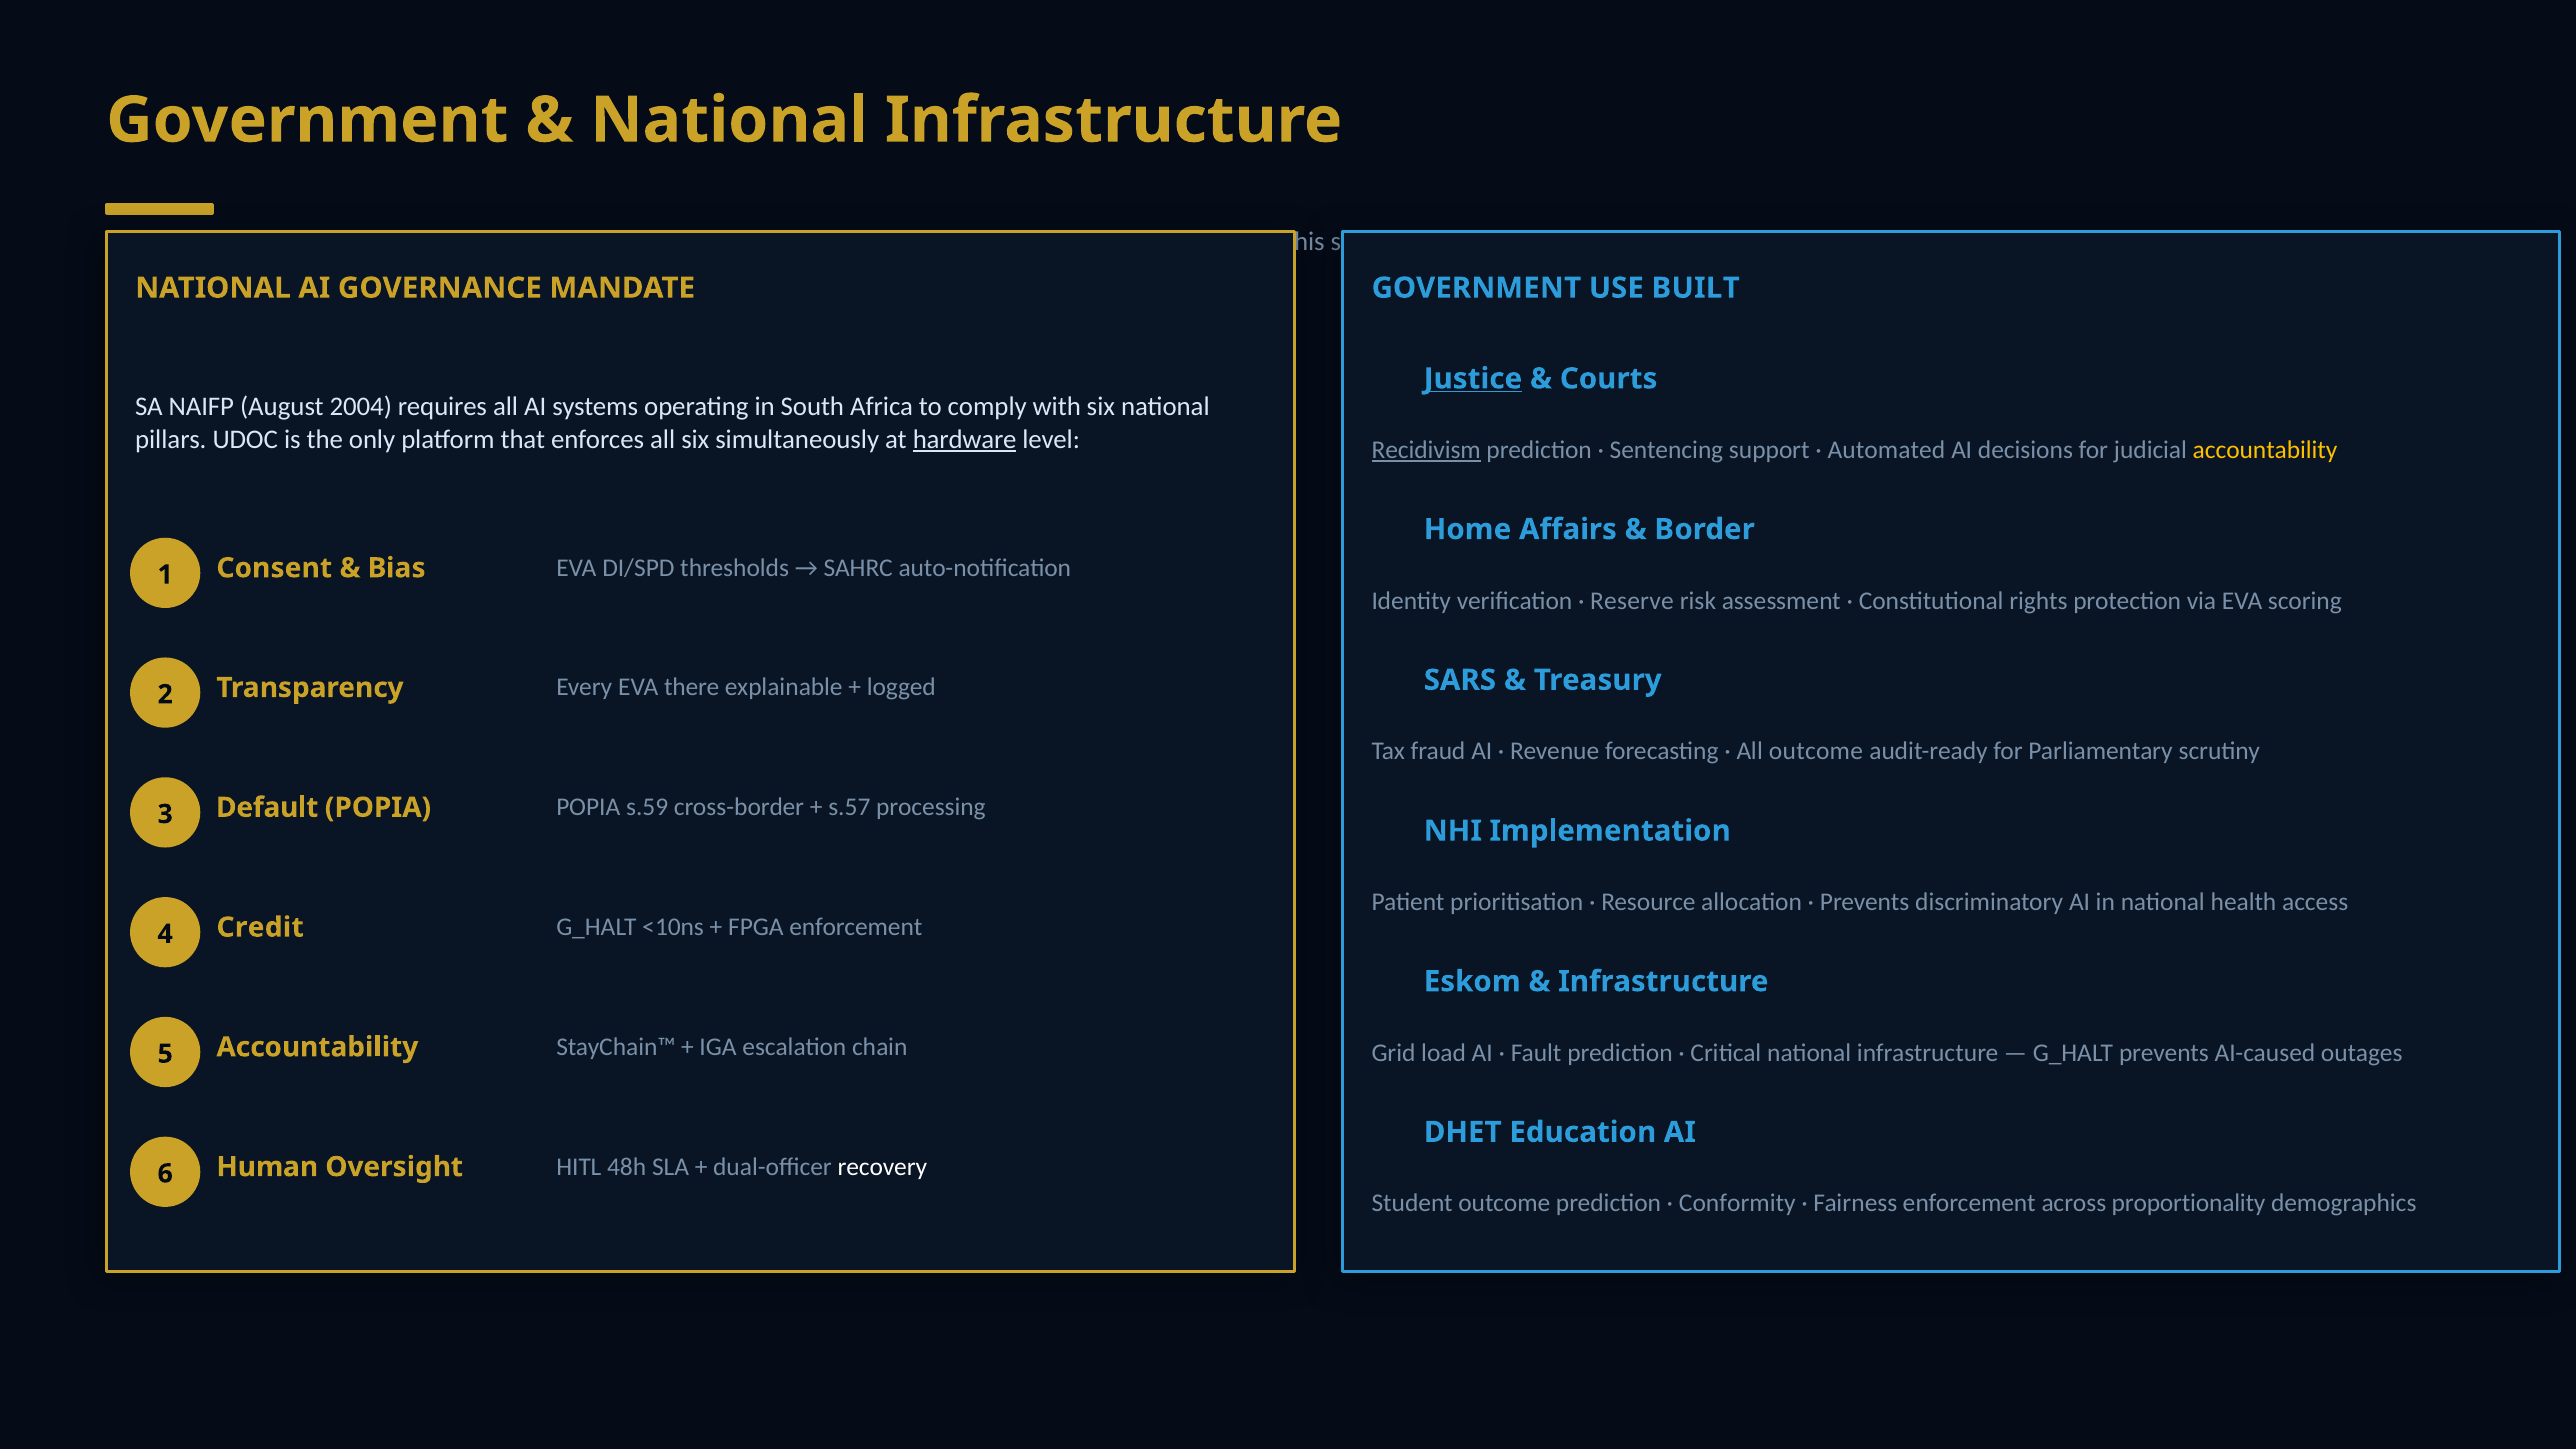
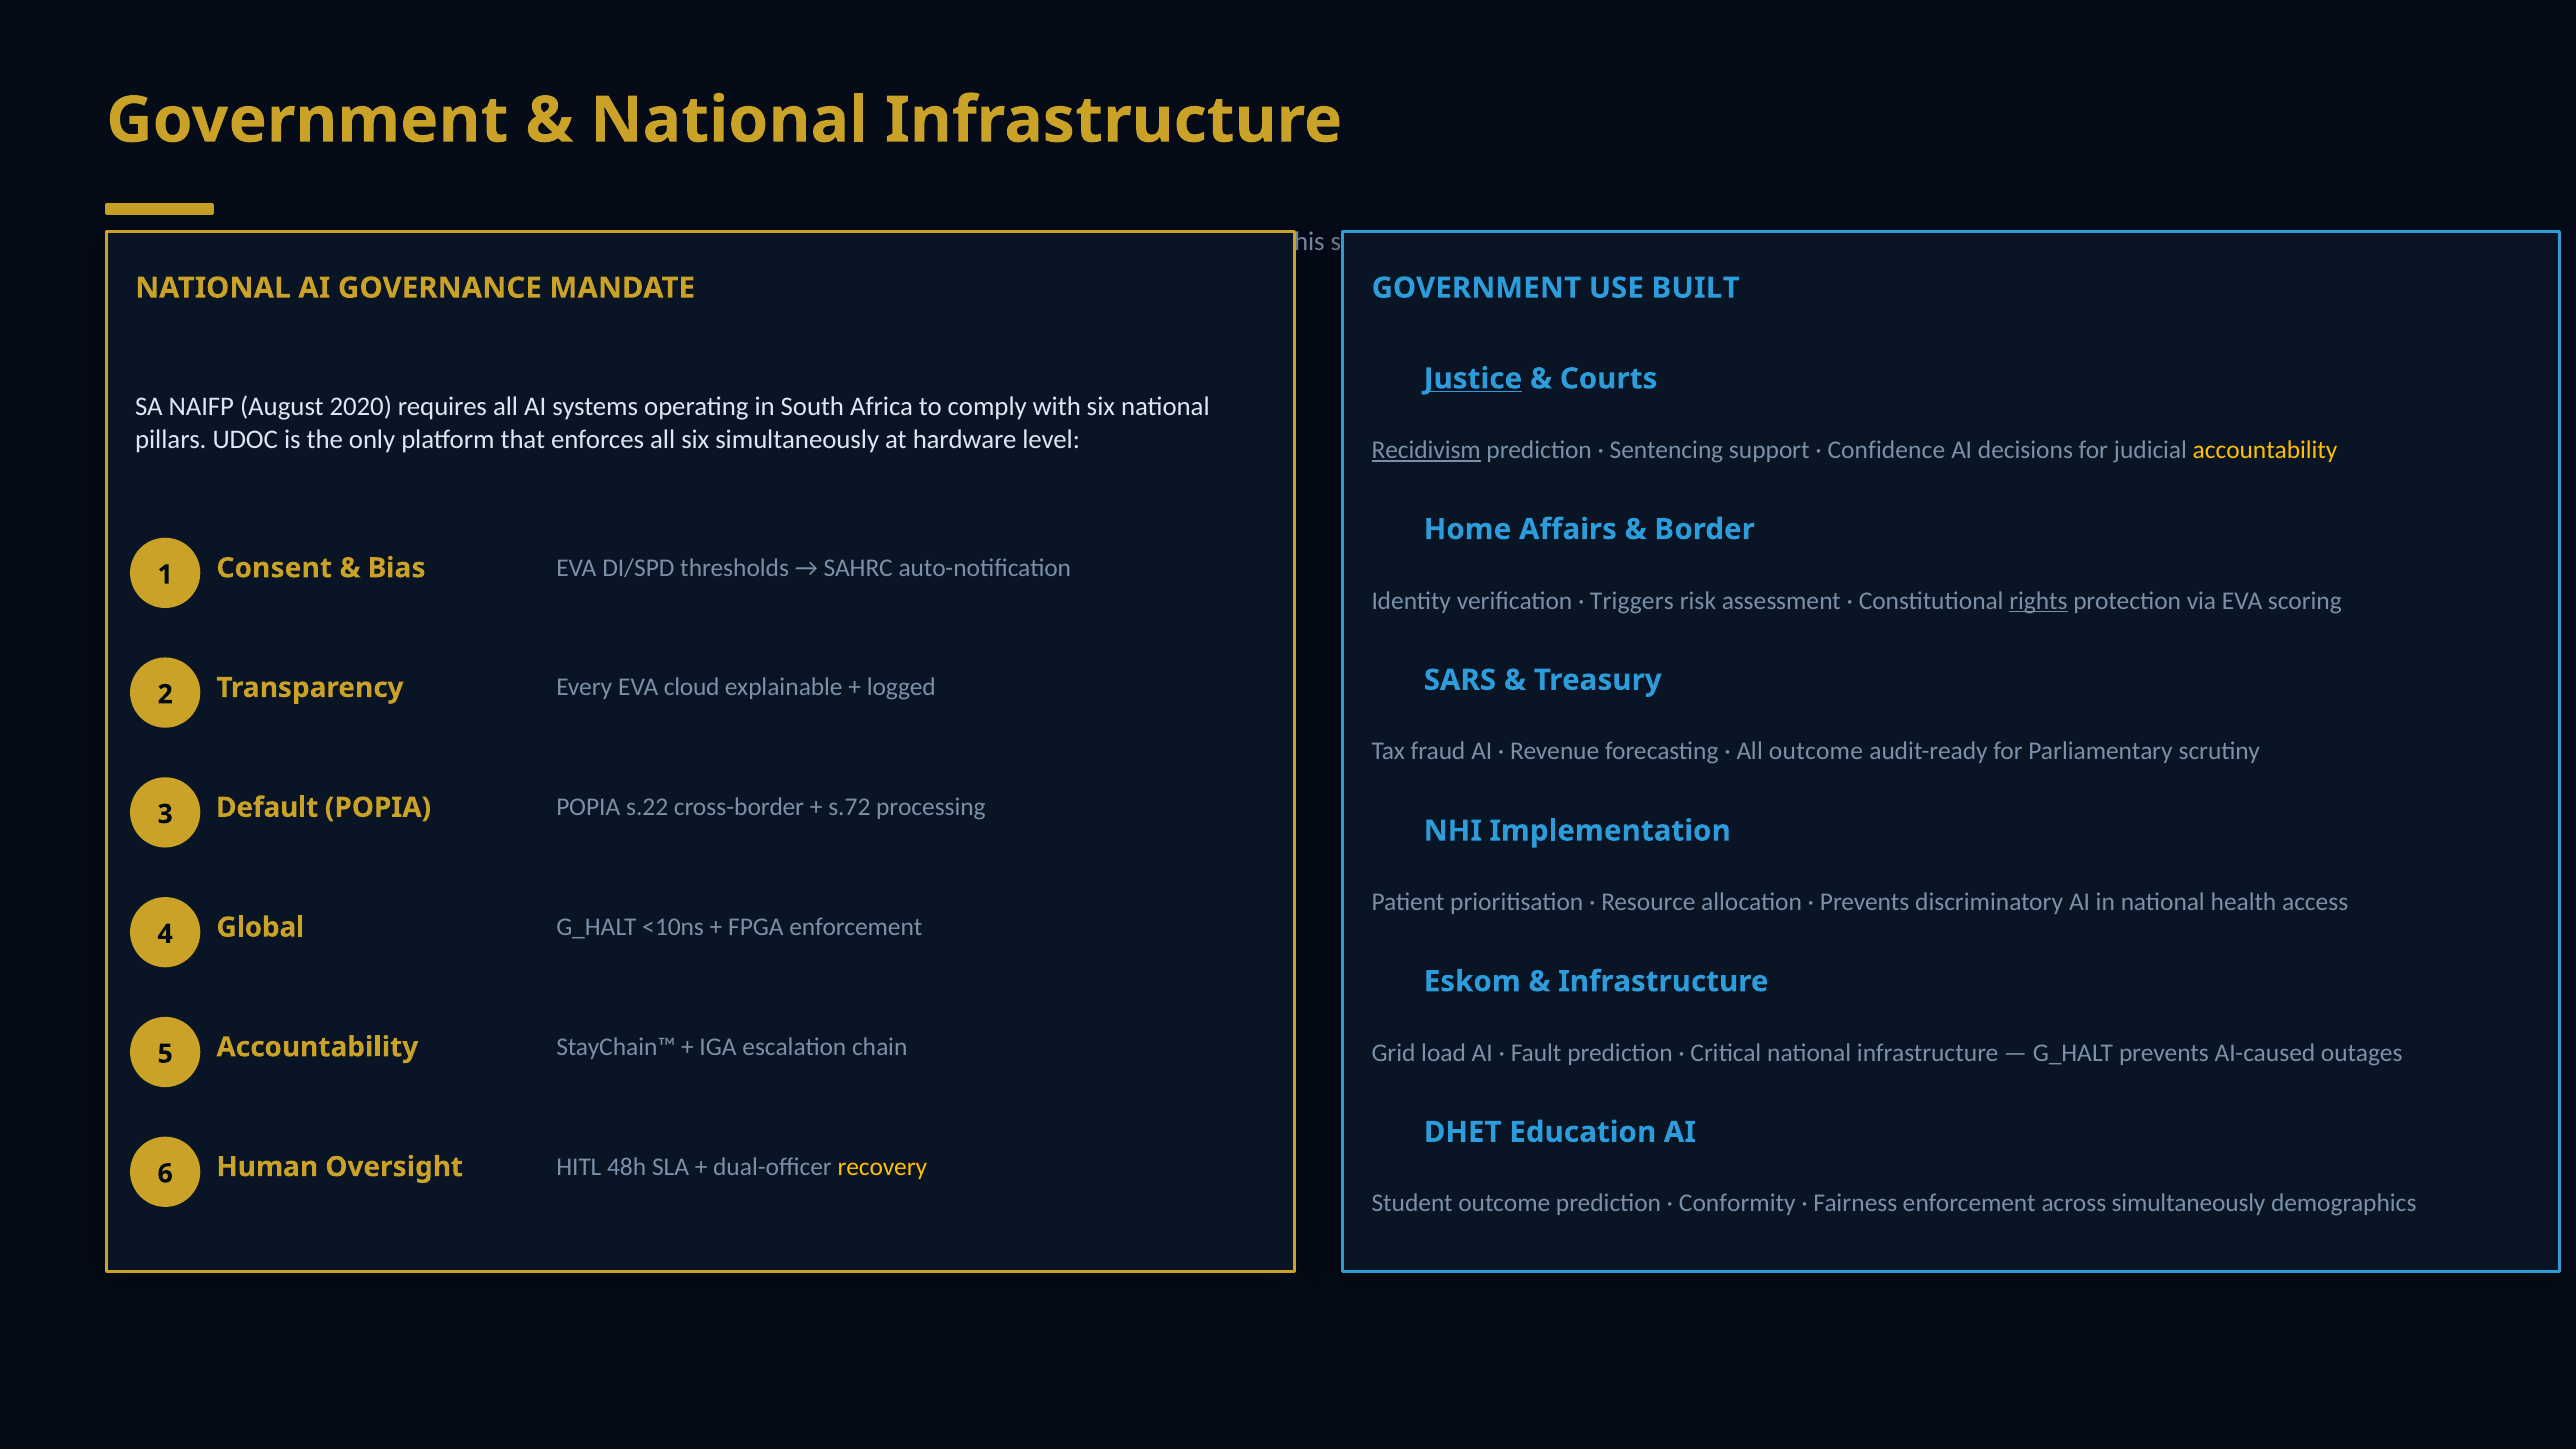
2004: 2004 -> 2020 (361, 407)
hardware underline: present -> none (965, 439)
Automated: Automated -> Confidence (1886, 450)
Reserve: Reserve -> Triggers (1632, 601)
rights underline: none -> present (2038, 601)
there: there -> cloud (692, 688)
s.59: s.59 -> s.22 (647, 807)
s.57: s.57 -> s.72 (849, 807)
Credit: Credit -> Global (260, 927)
recovery colour: white -> yellow (882, 1167)
across proportionality: proportionality -> simultaneously (2189, 1203)
